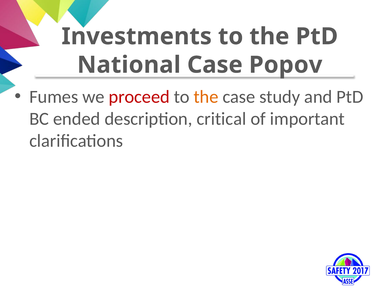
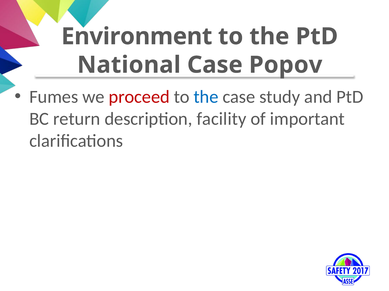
Investments: Investments -> Environment (137, 37)
the colour: orange -> blue (206, 97)
ended: ended -> return (77, 119)
critical: critical -> facility (221, 119)
